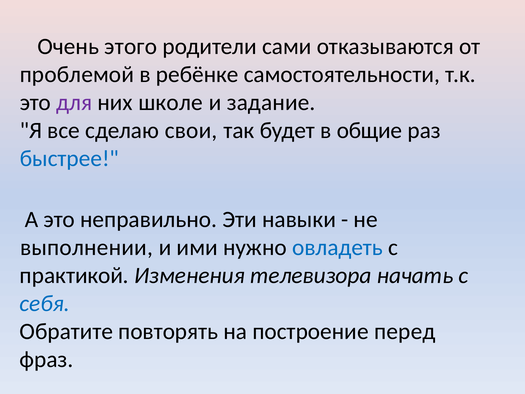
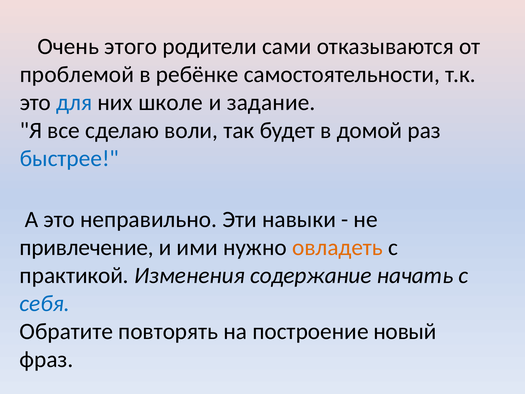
для colour: purple -> blue (74, 102)
свои: свои -> воли (191, 130)
общие: общие -> домой (369, 130)
выполнении: выполнении -> привлечение (87, 247)
овладеть colour: blue -> orange (338, 247)
телевизора: телевизора -> содержание (311, 275)
перед: перед -> новый (405, 331)
